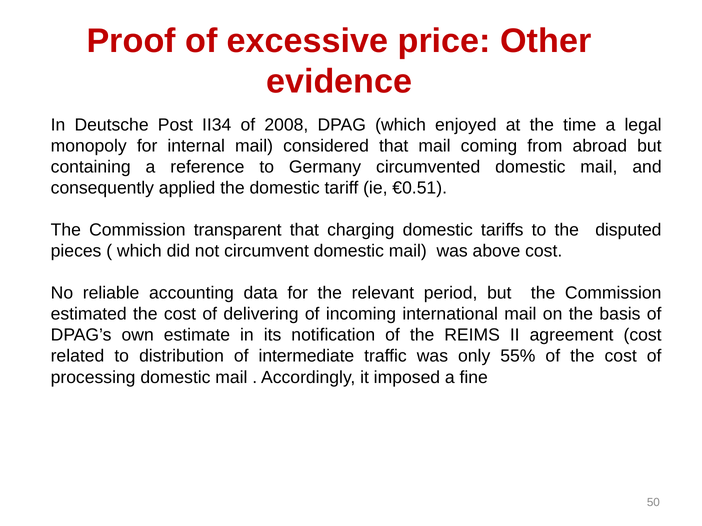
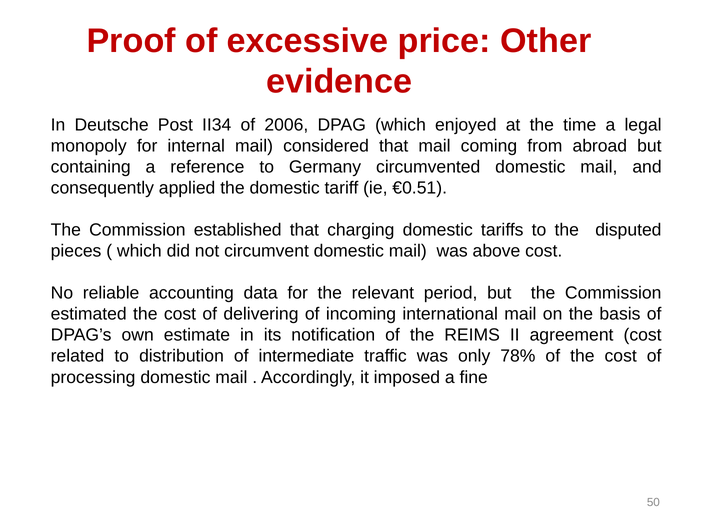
2008: 2008 -> 2006 (286, 125)
transparent: transparent -> established (238, 230)
55%: 55% -> 78% (518, 357)
